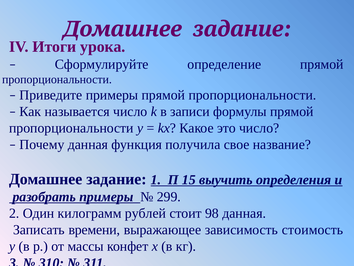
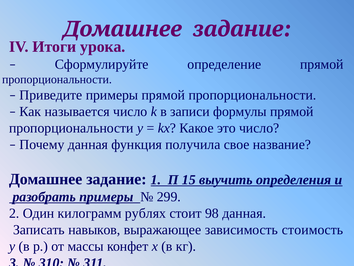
рублей: рублей -> рублях (145, 213)
времени: времени -> навыков (94, 229)
